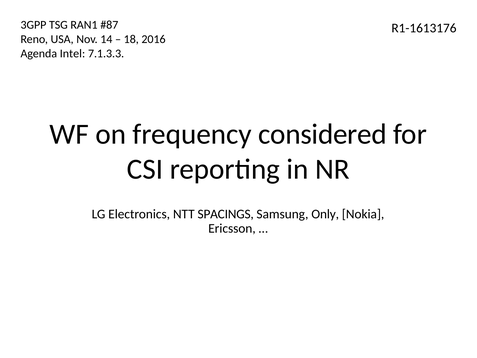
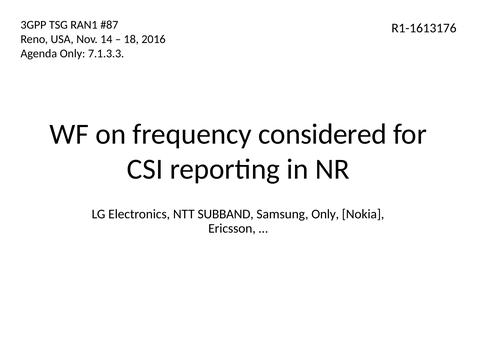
Agenda Intel: Intel -> Only (73, 53)
SPACINGS: SPACINGS -> SUBBAND (226, 214)
